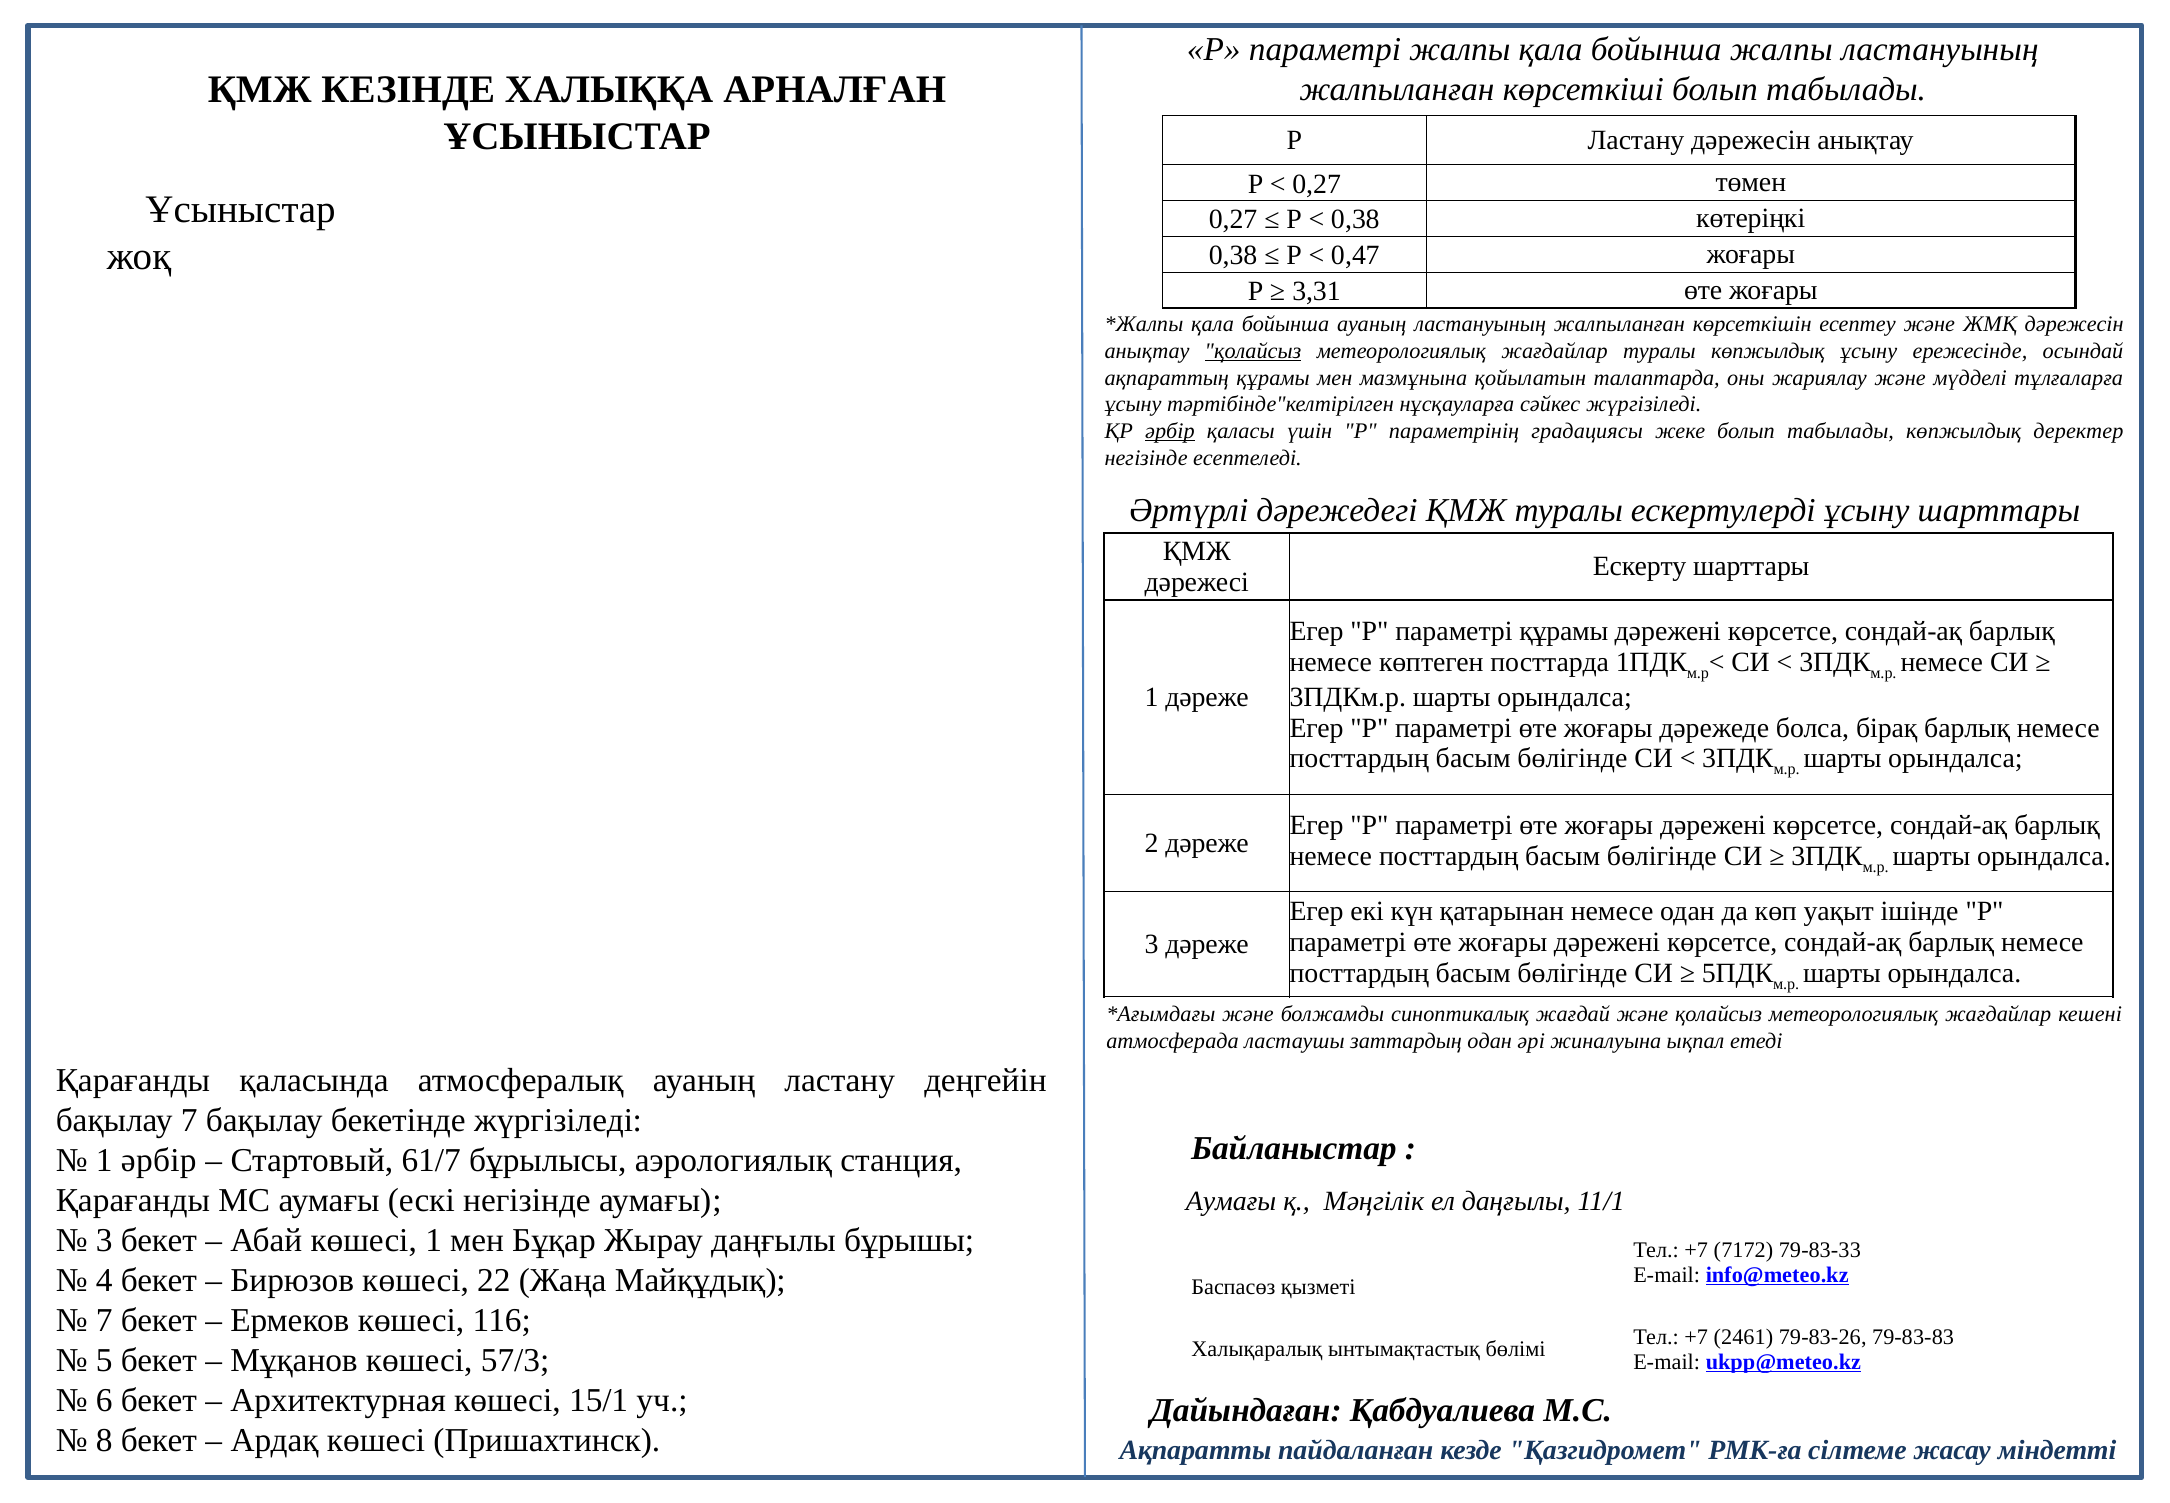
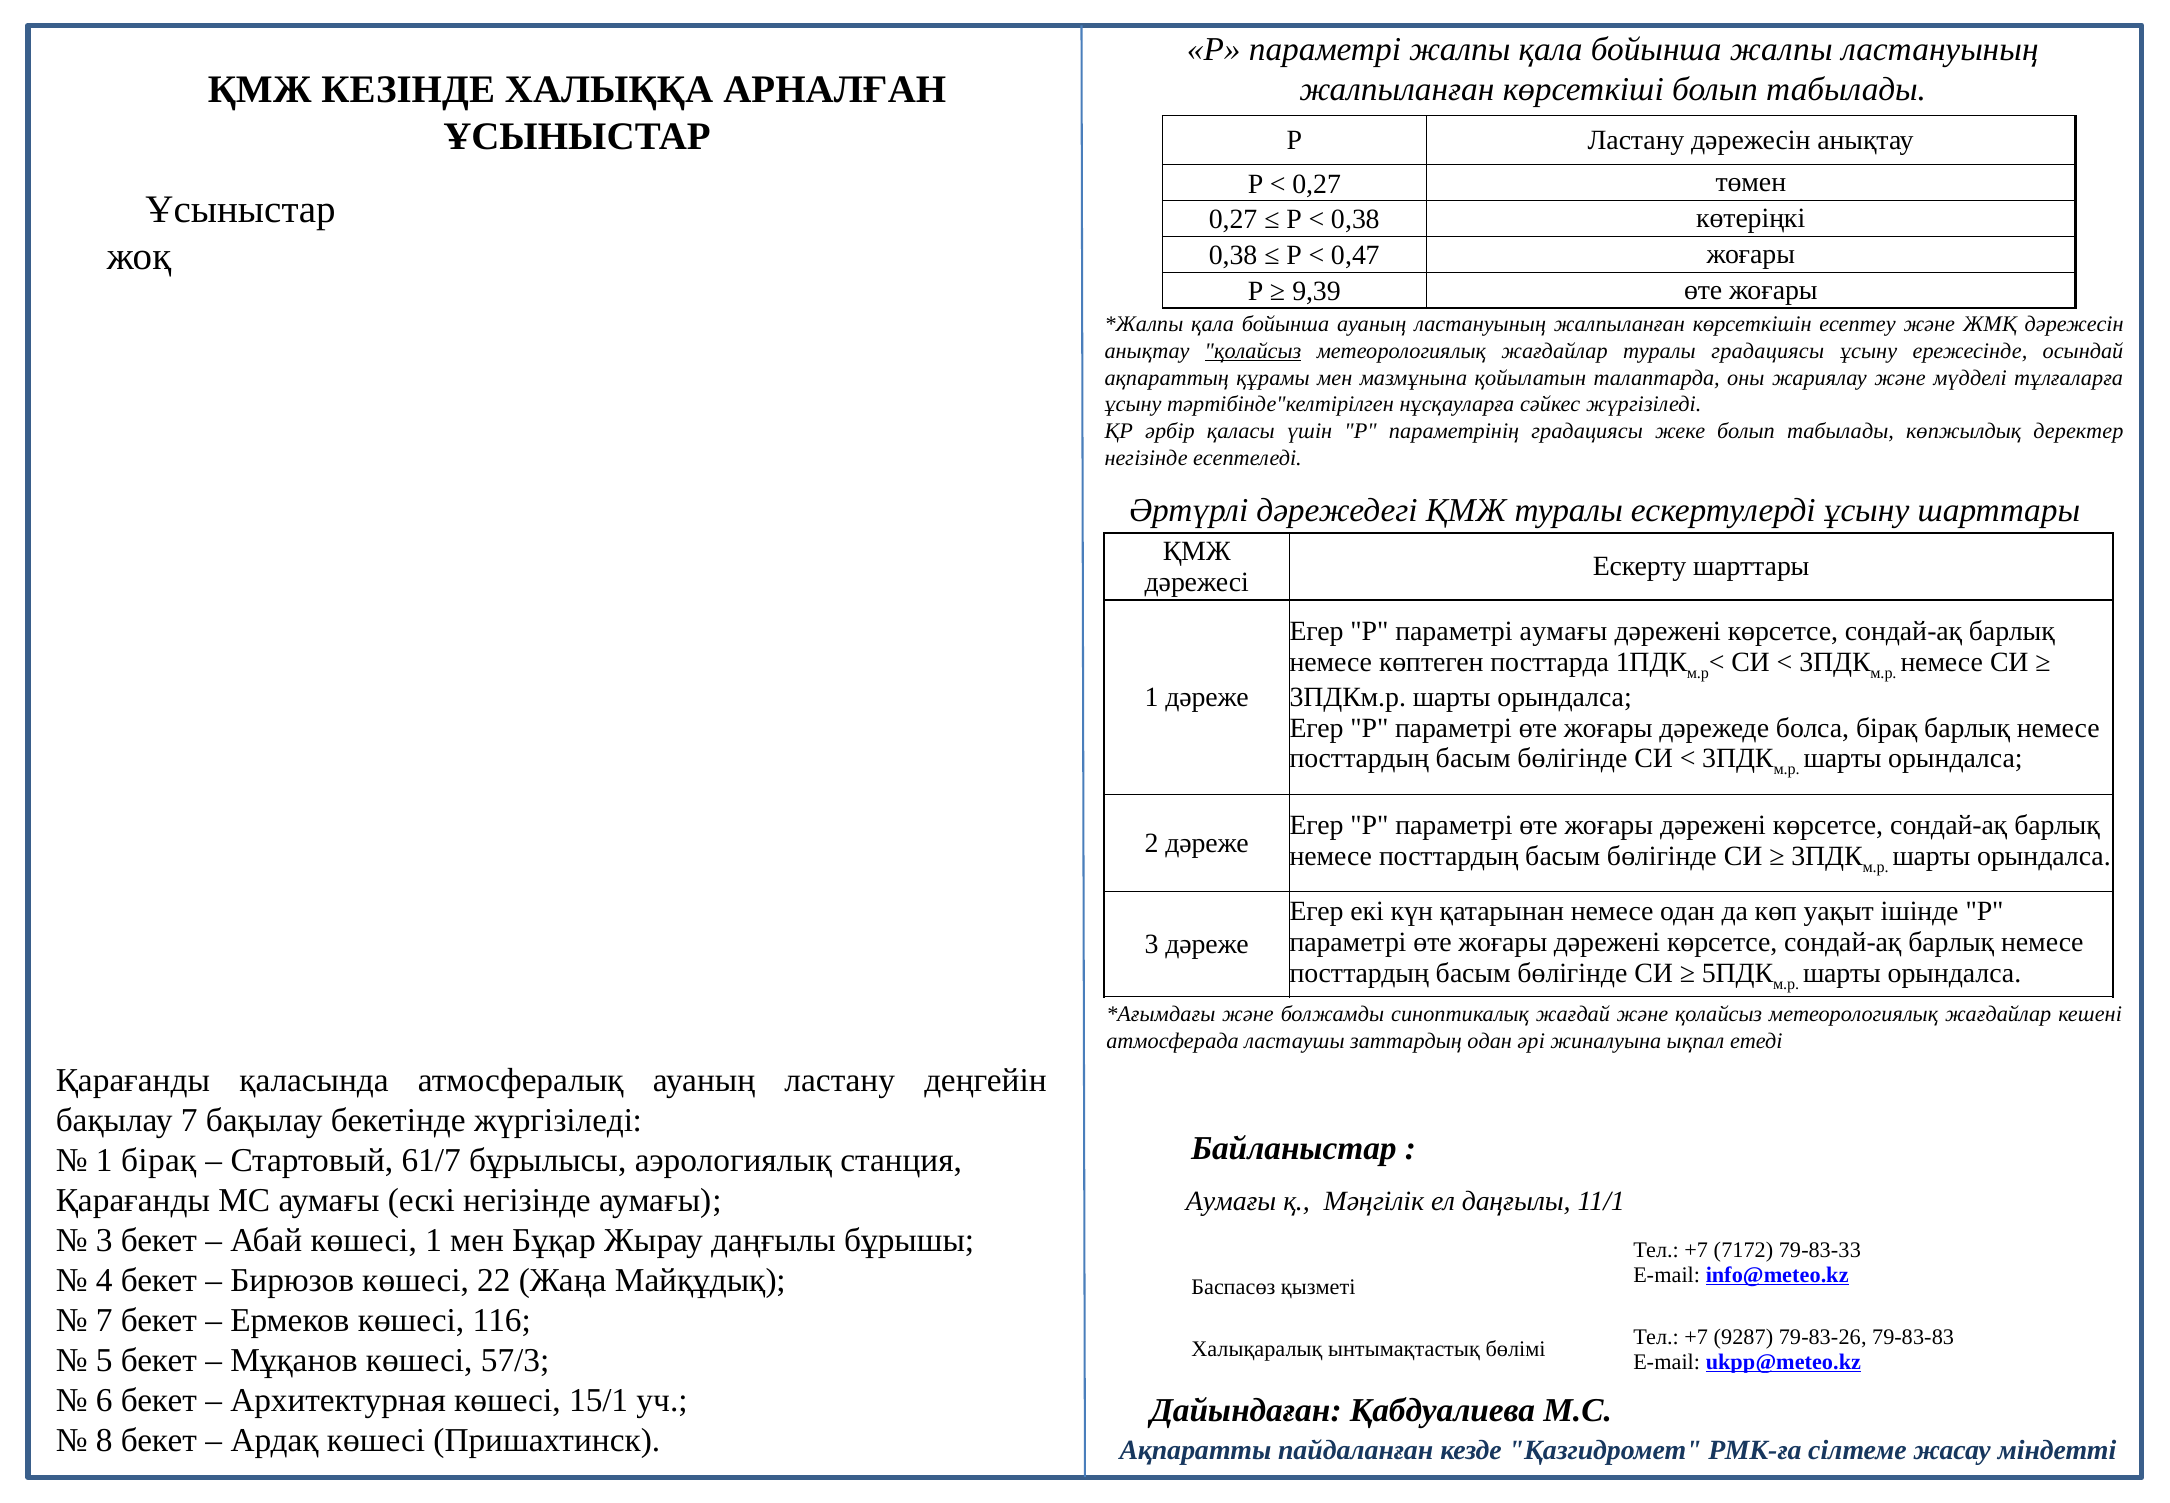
3,31: 3,31 -> 9,39 (1317, 291)
туралы көпжылдық: көпжылдық -> градациясы (1768, 351)
әрбір underline: present -> none (1170, 431)
параметрі құрамы: құрамы -> аумағы (1564, 631)
1 әрбір: әрбір -> бірақ (159, 1160)
2461: 2461 -> 9287 (1743, 1337)
